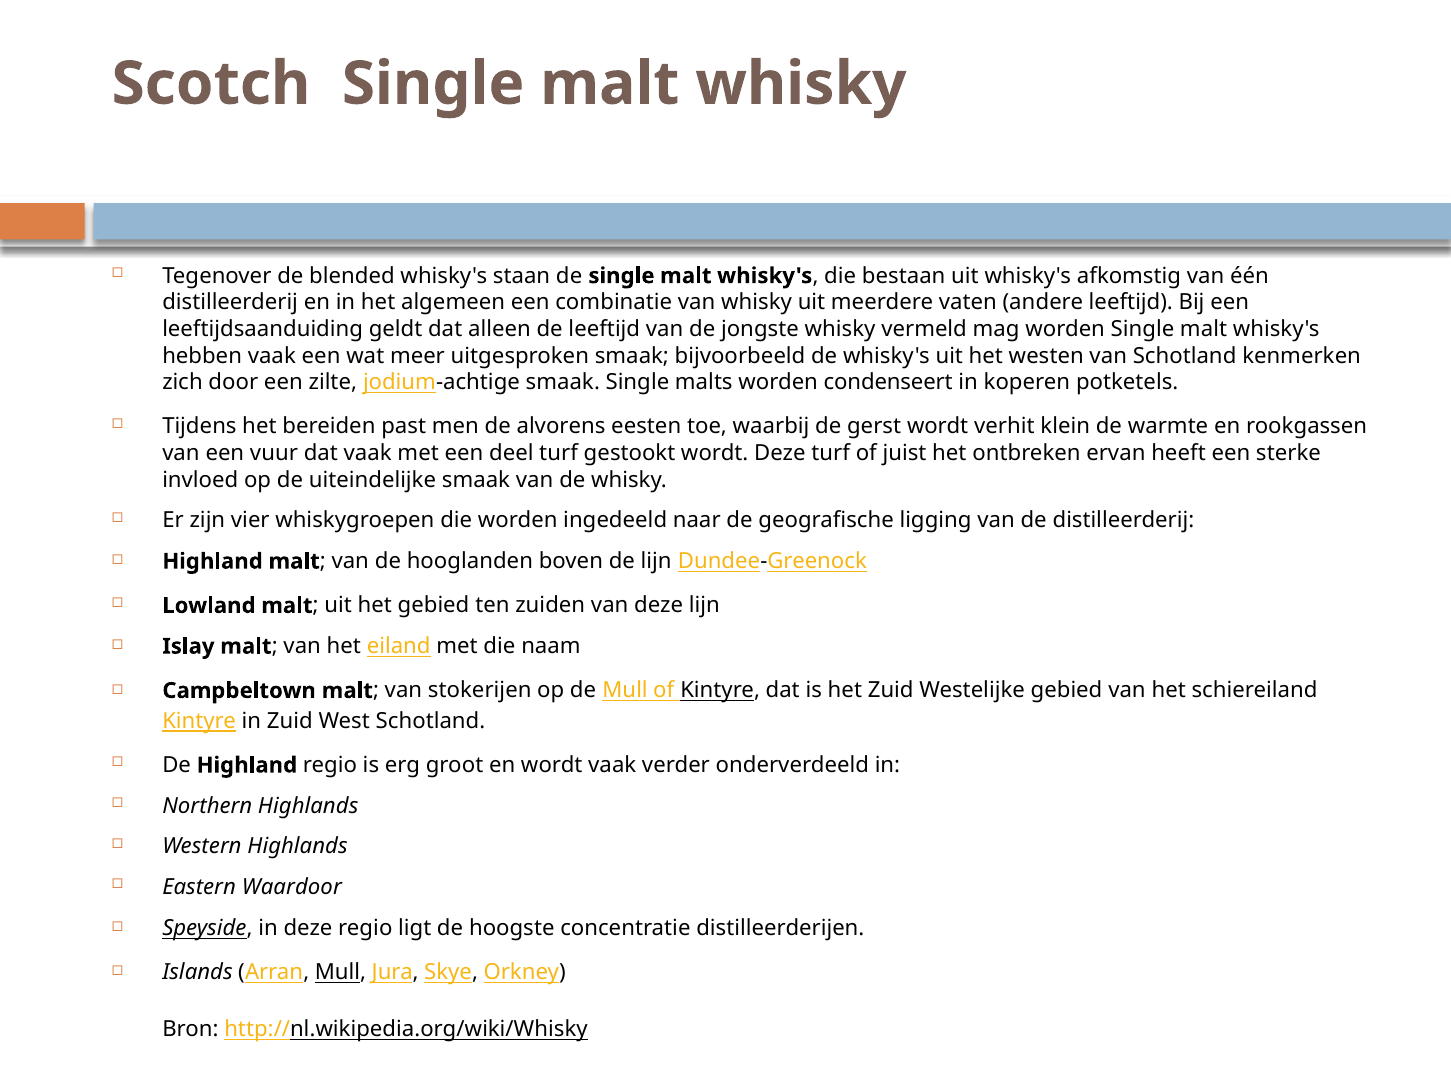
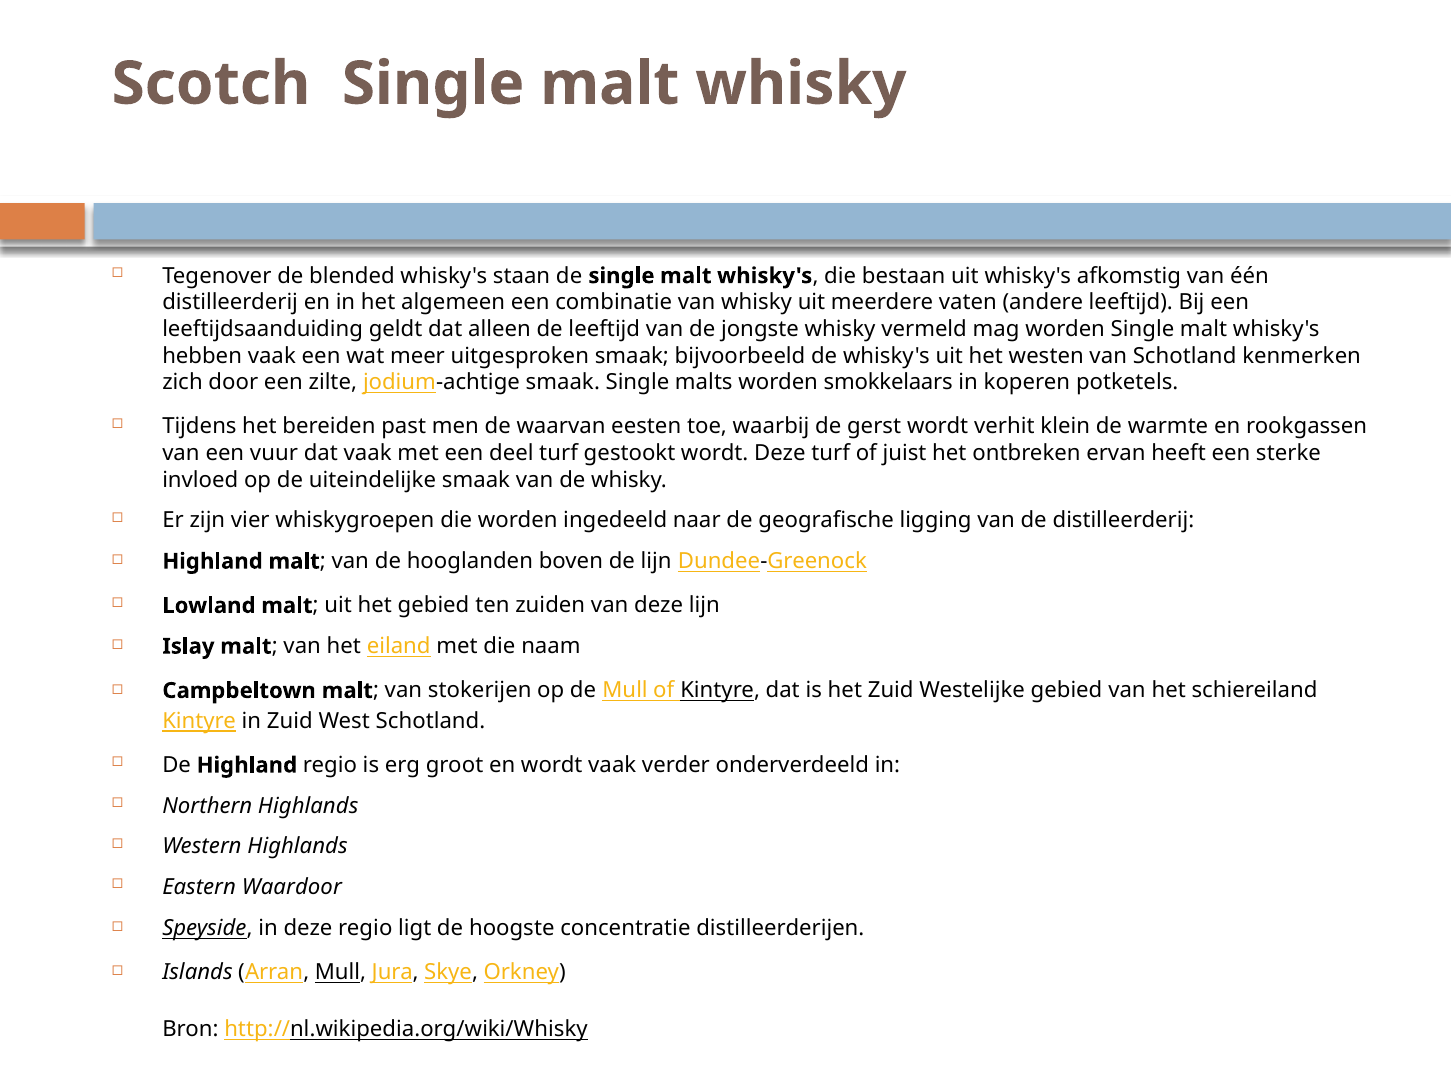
condenseert: condenseert -> smokkelaars (888, 382)
alvorens: alvorens -> waarvan (561, 427)
